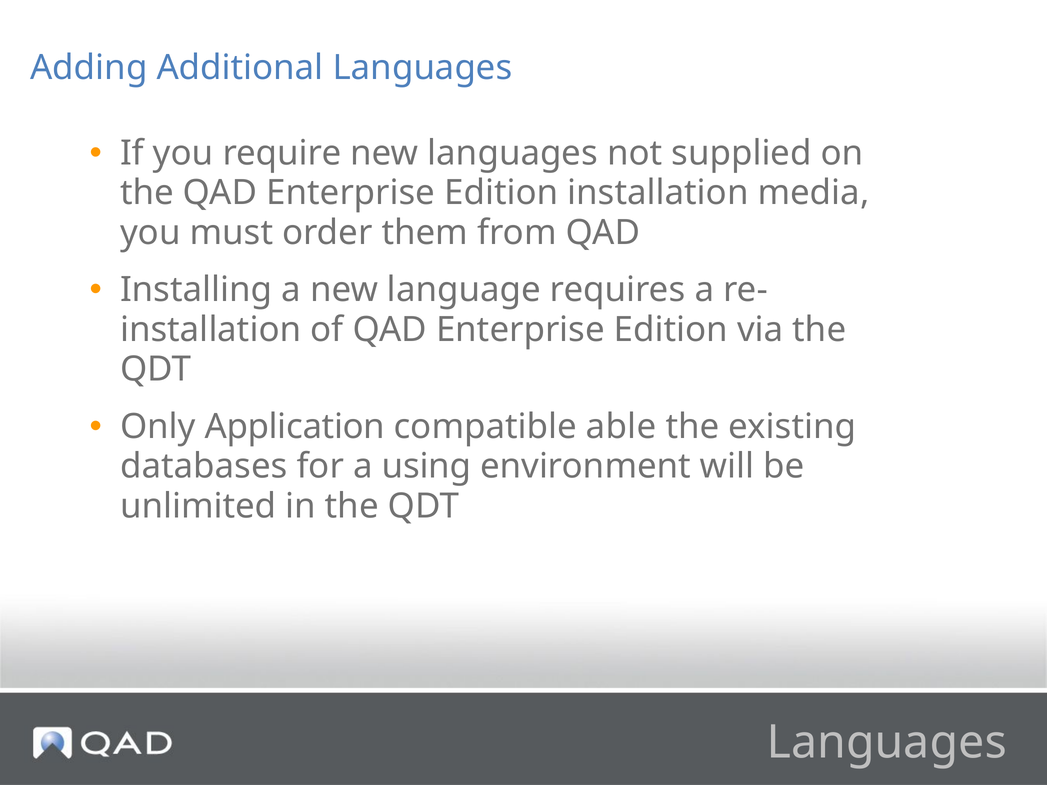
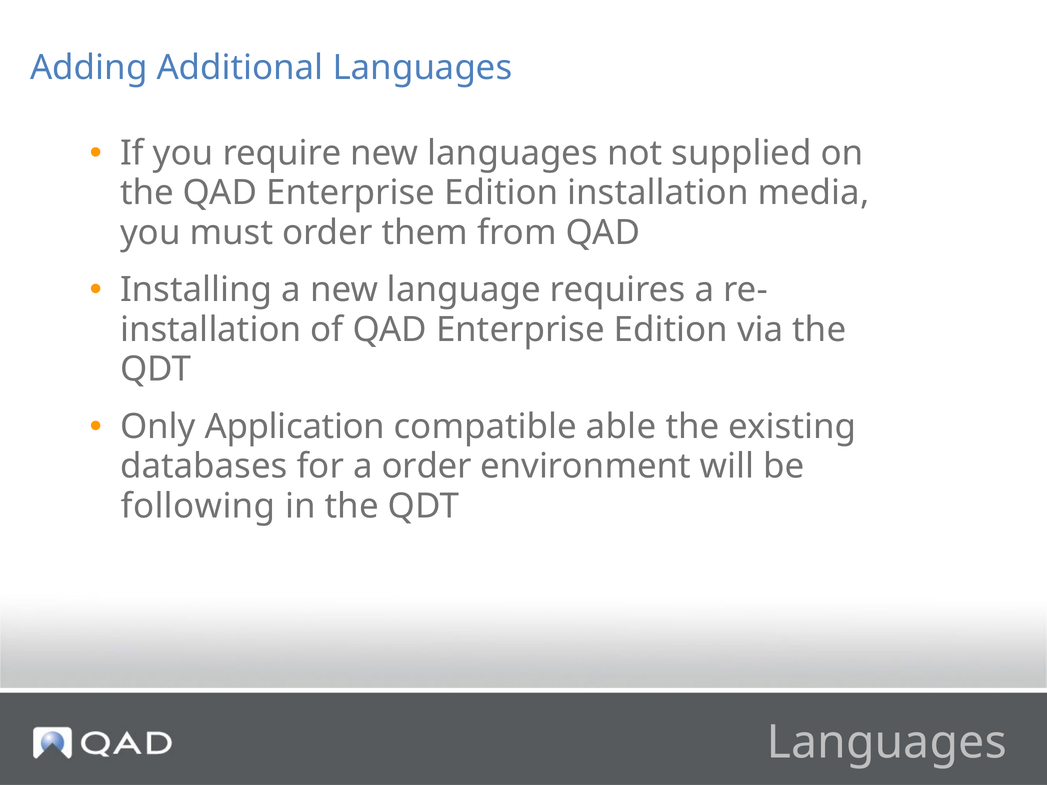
a using: using -> order (427, 467)
unlimited: unlimited -> following (198, 506)
